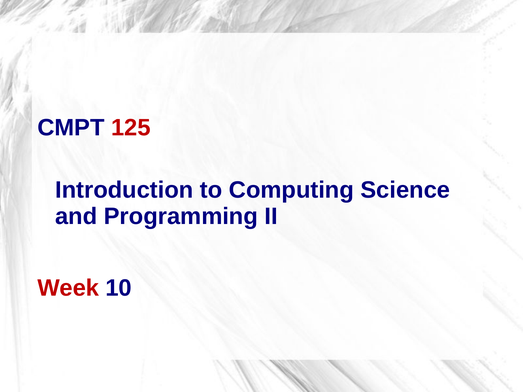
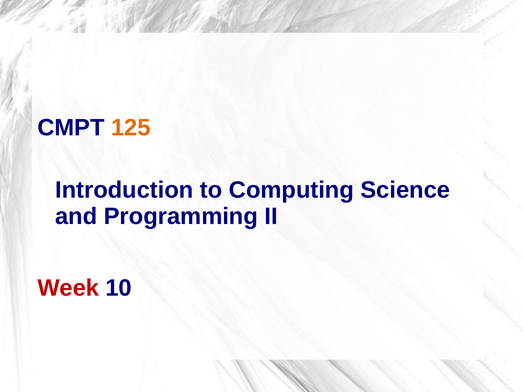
125 colour: red -> orange (131, 128)
